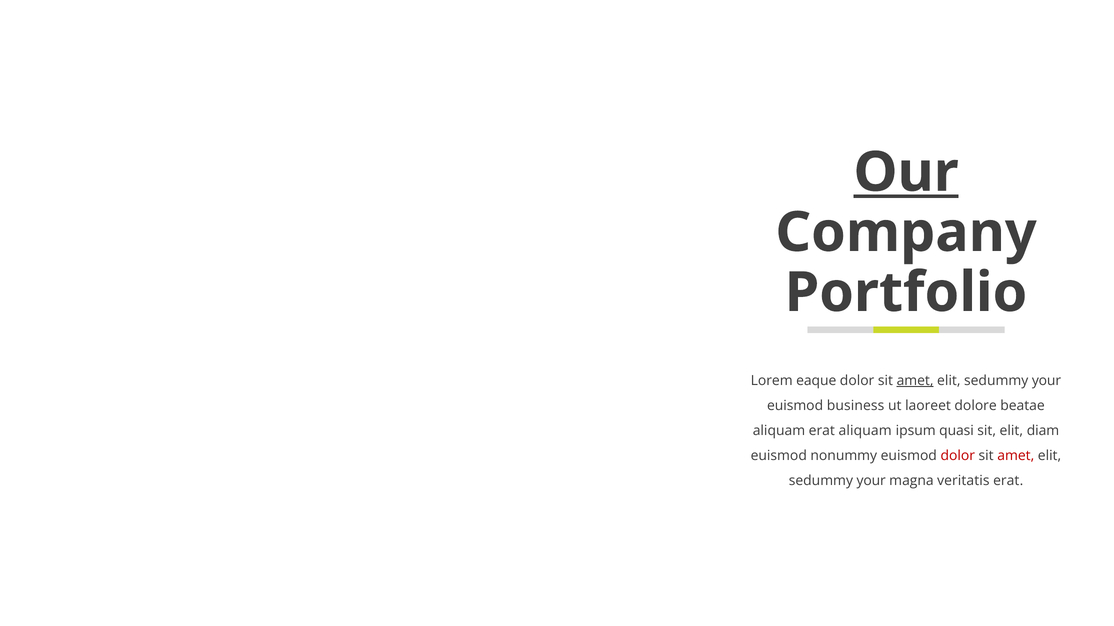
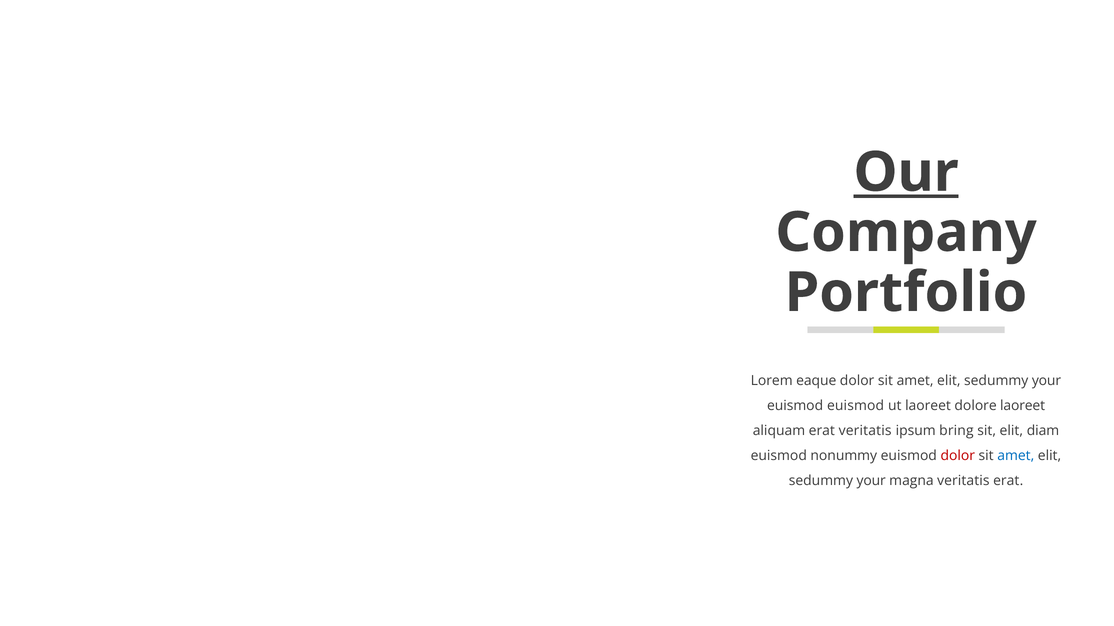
amet underline: present -> none (915, 381)
euismod business: business -> euismod (856, 406)
dolore beatae: beatae -> laoreet (1023, 406)
erat aliquam: aliquam -> veritatis (865, 431)
quasi: quasi -> bring (956, 431)
amet colour: red -> blue (1016, 456)
